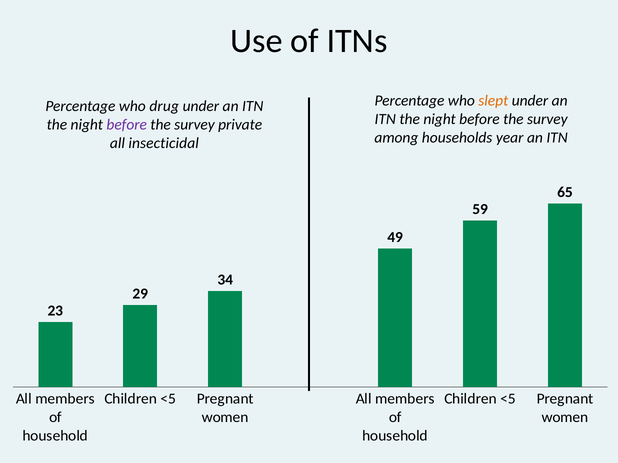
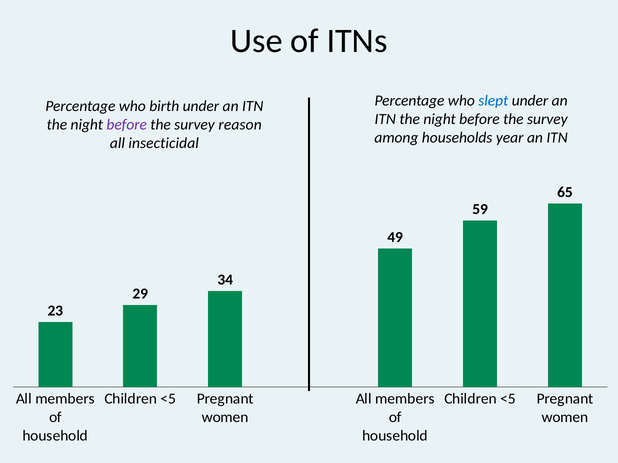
slept colour: orange -> blue (493, 101)
drug: drug -> birth (164, 106)
private: private -> reason (240, 125)
